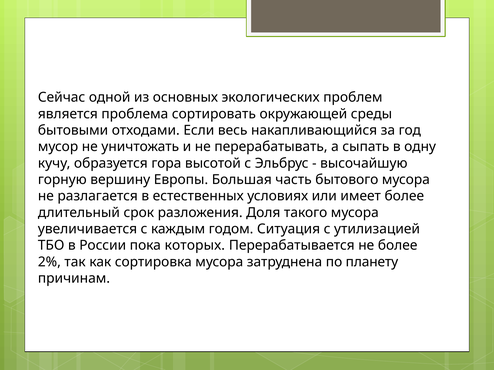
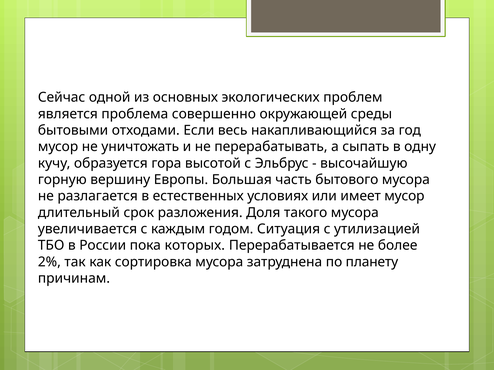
сортировать: сортировать -> совершенно (214, 114)
имеет более: более -> мусор (404, 196)
